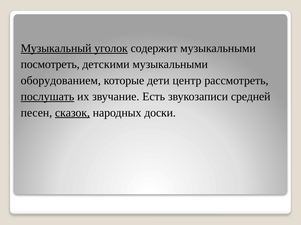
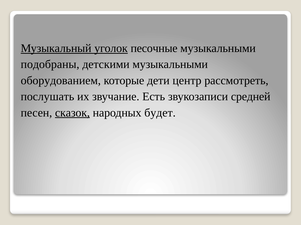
содержит: содержит -> песочные (154, 48)
посмотреть: посмотреть -> подобраны (50, 65)
послушать underline: present -> none (47, 97)
доски: доски -> будет (160, 113)
